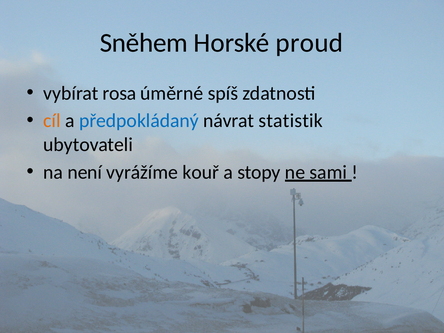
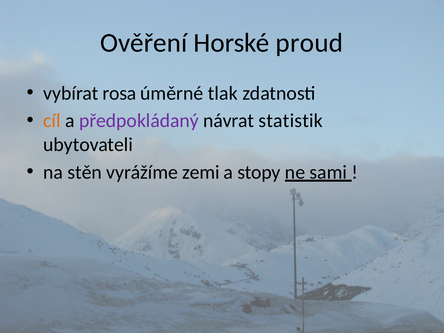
Sněhem: Sněhem -> Ověření (144, 43)
spíš: spíš -> tlak (223, 93)
předpokládaný colour: blue -> purple (139, 121)
není: není -> stěn (85, 172)
kouř: kouř -> zemi (201, 172)
